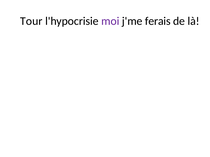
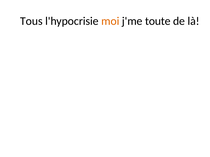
Tour: Tour -> Tous (31, 21)
moi colour: purple -> orange (110, 21)
ferais: ferais -> toute (158, 21)
